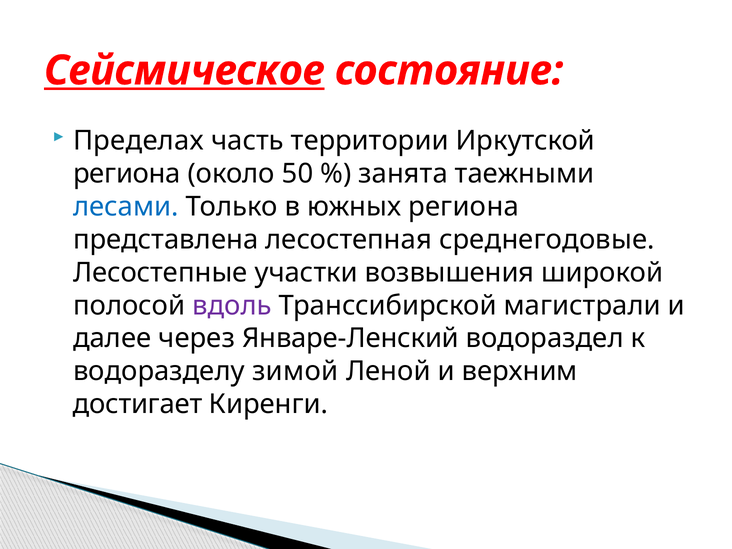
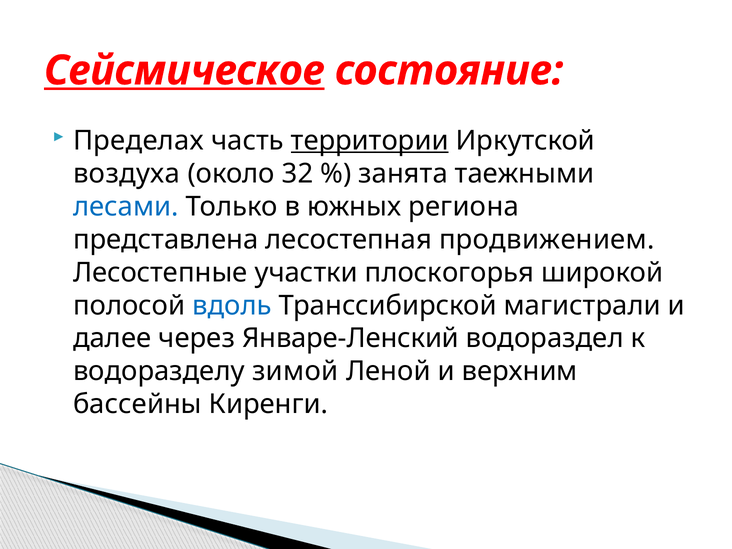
территории underline: none -> present (370, 141)
региона: региона -> воздуха (127, 174)
50: 50 -> 32 (298, 174)
среднегодовые: среднегодовые -> продвижением (547, 239)
возвышения: возвышения -> плоскогорья (450, 272)
вдоль colour: purple -> blue (232, 305)
достигает: достигает -> бассейны (137, 404)
